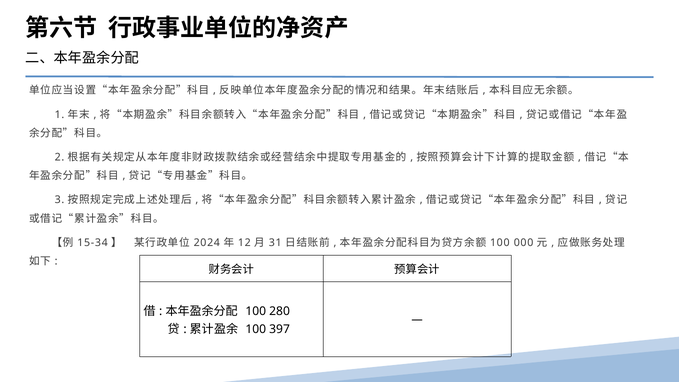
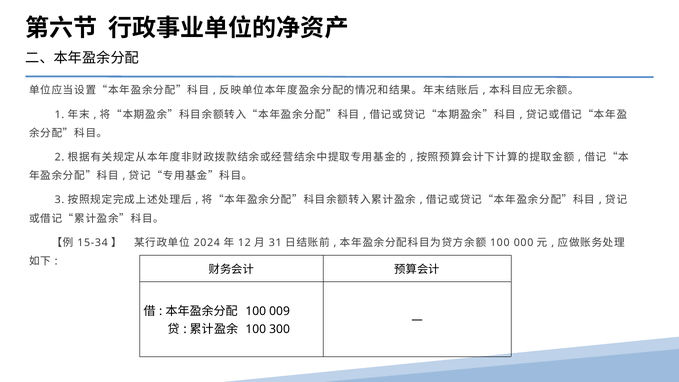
280: 280 -> 009 (280, 311)
397: 397 -> 300 (280, 329)
